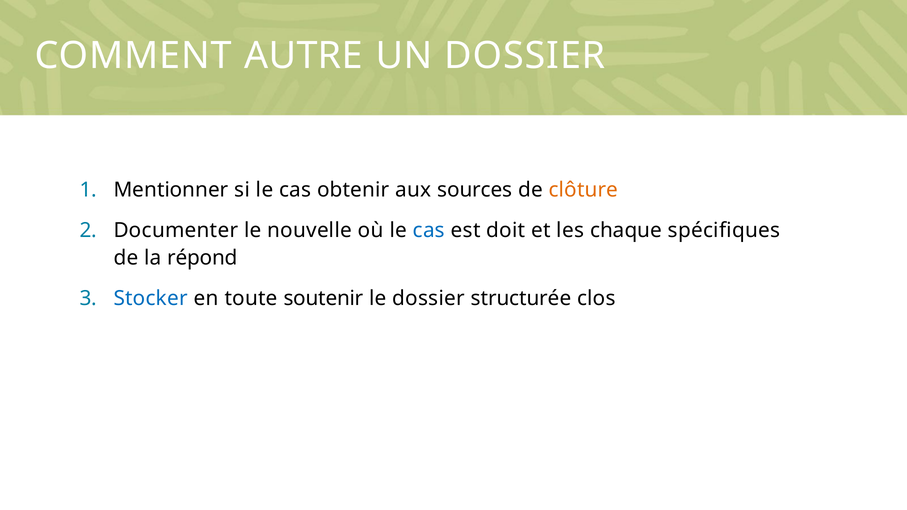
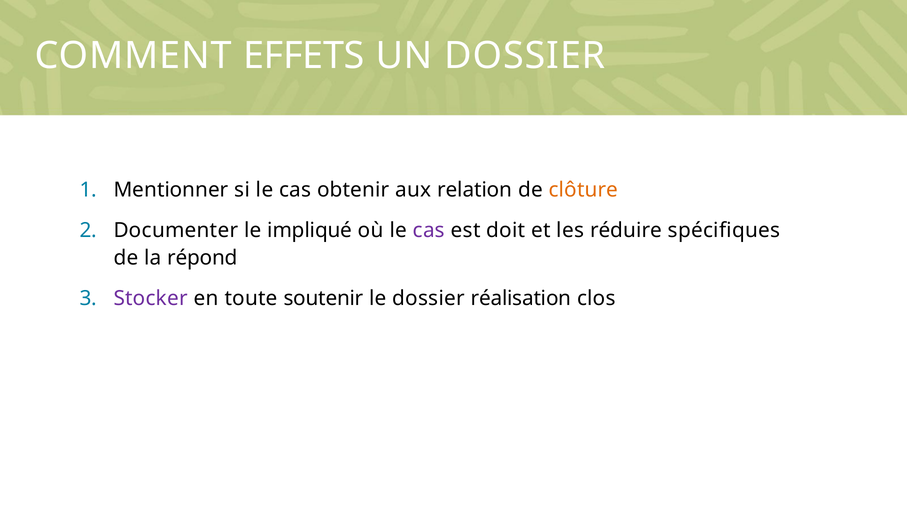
AUTRE: AUTRE -> EFFETS (304, 56)
sources: sources -> relation (475, 190)
nouvelle: nouvelle -> impliqué (310, 231)
cas colour: blue -> purple (429, 231)
chaque: chaque -> réduire (626, 231)
Stocker colour: blue -> purple (151, 299)
structurée: structurée -> réalisation (521, 299)
